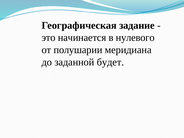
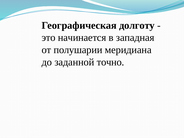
задание: задание -> долготу (137, 25)
нулевого: нулевого -> западная (135, 38)
будет: будет -> точно (110, 62)
